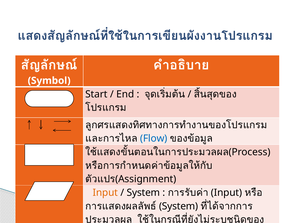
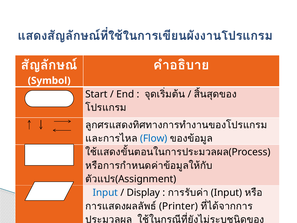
Input colour: orange -> blue (105, 192)
System: System -> Display (143, 192)
System: System -> Printer (179, 206)
